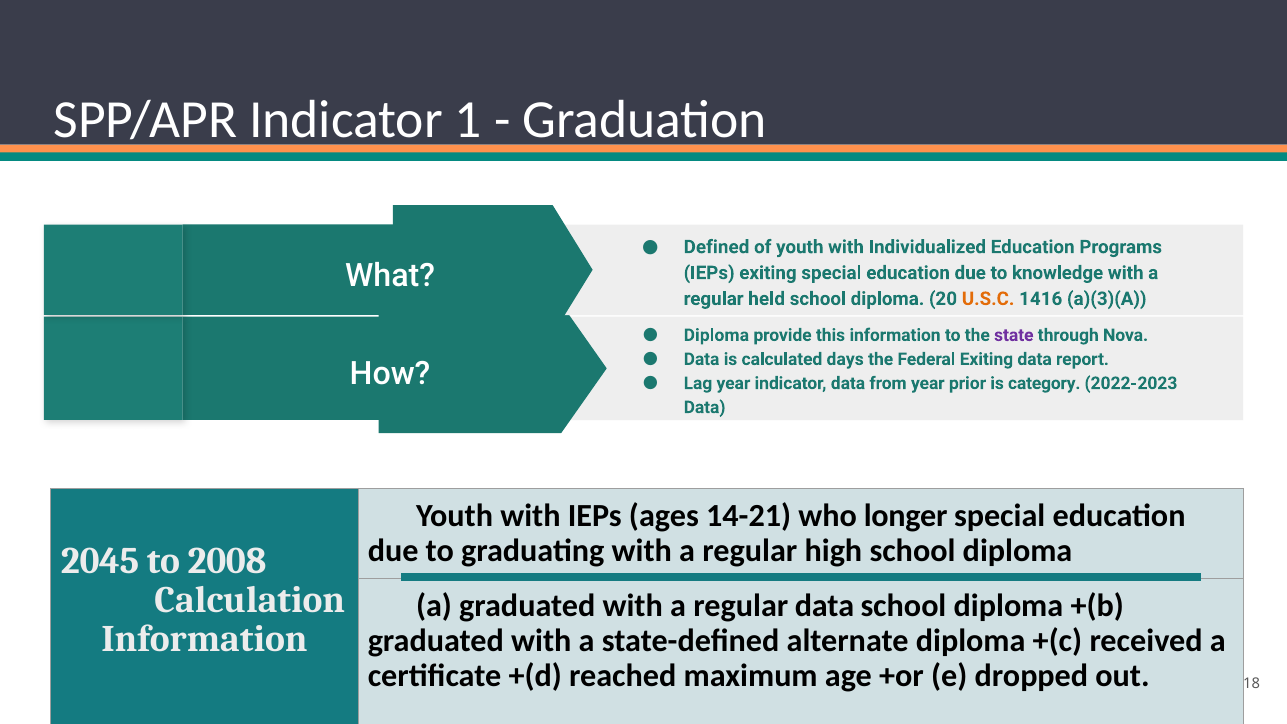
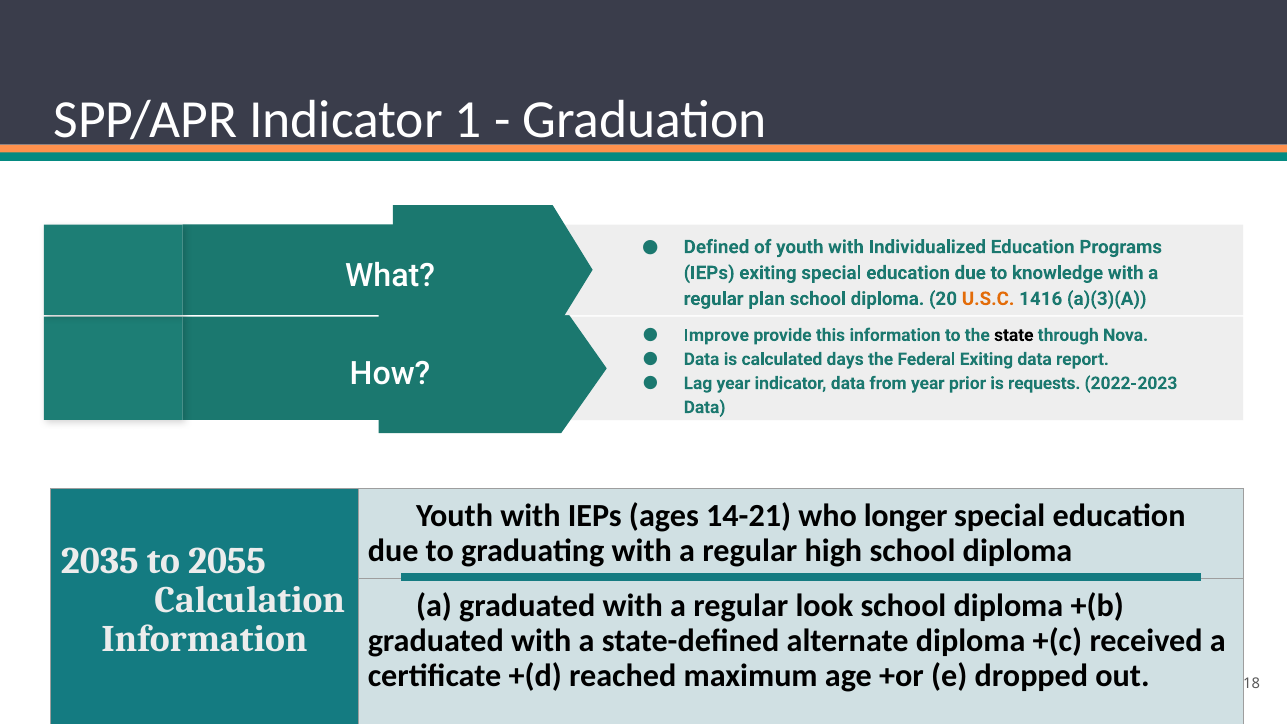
held: held -> plan (767, 299)
Diploma: Diploma -> Improve (716, 335)
state colour: purple -> black (1014, 335)
category: category -> requests (1044, 383)
2045: 2045 -> 2035 (100, 561)
2008: 2008 -> 2055 (227, 561)
regular data: data -> look (824, 605)
